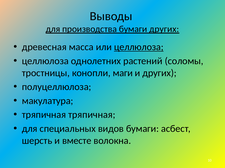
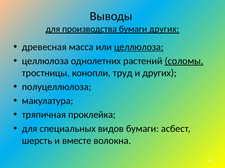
соломы underline: none -> present (184, 61)
маги: маги -> труд (123, 73)
тряпичная тряпичная: тряпичная -> проклейка (92, 115)
